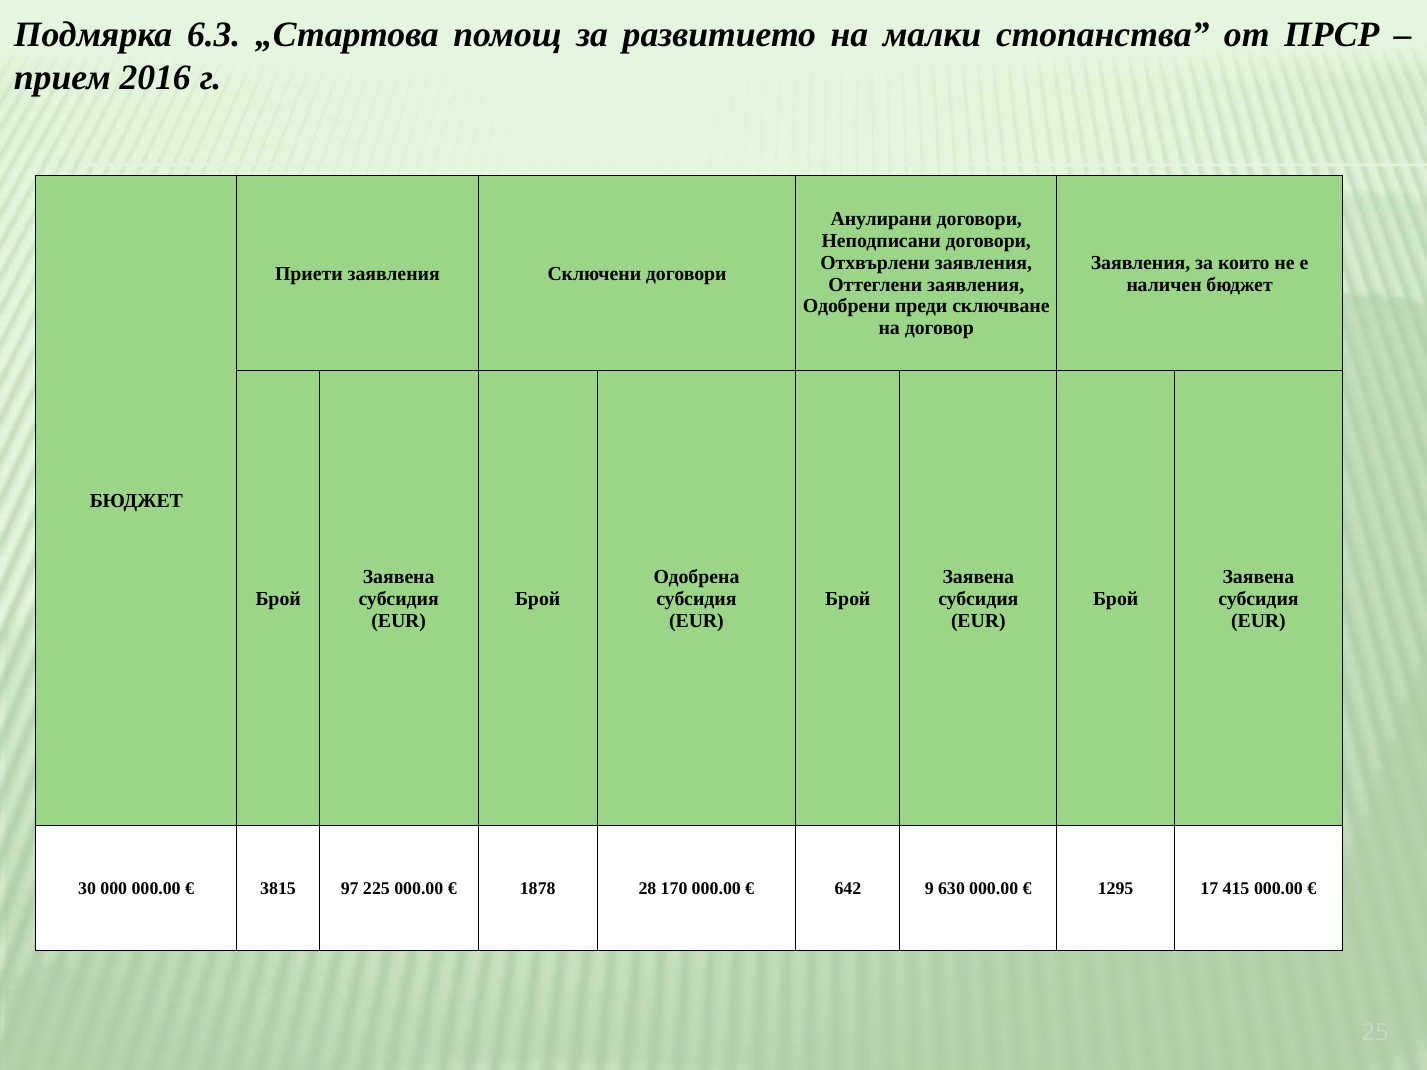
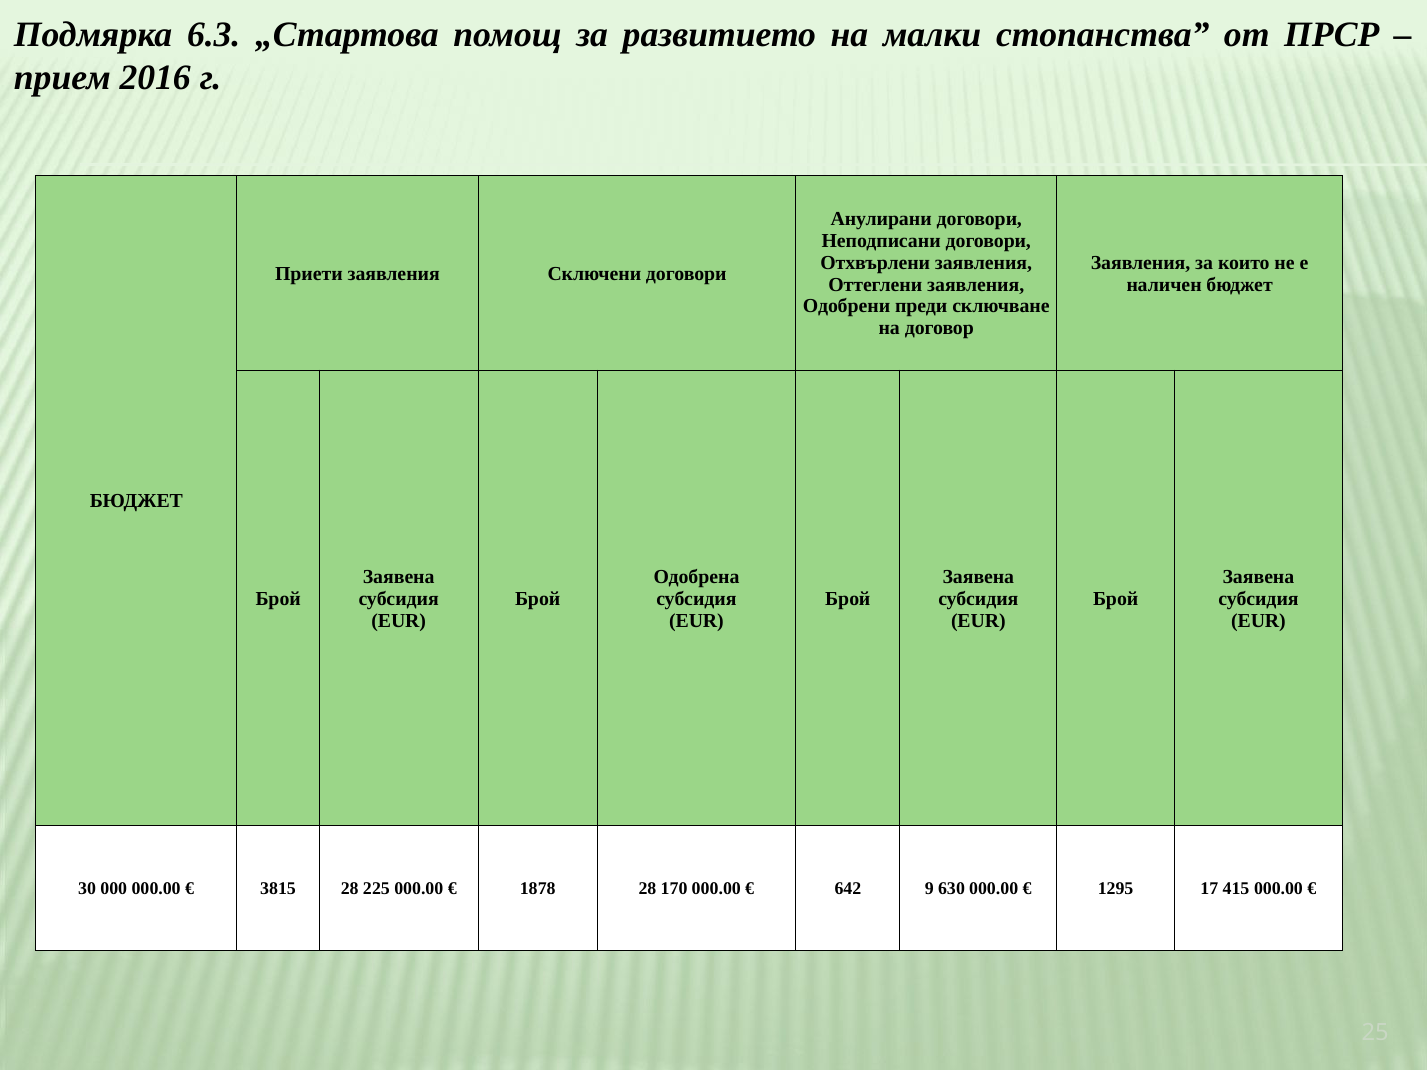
3815 97: 97 -> 28 (350, 889)
